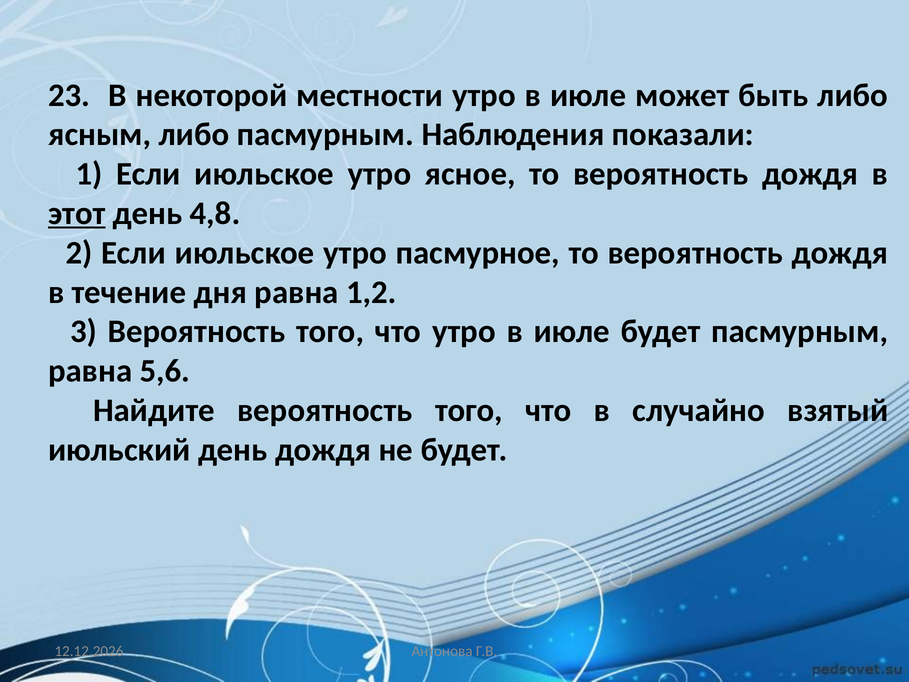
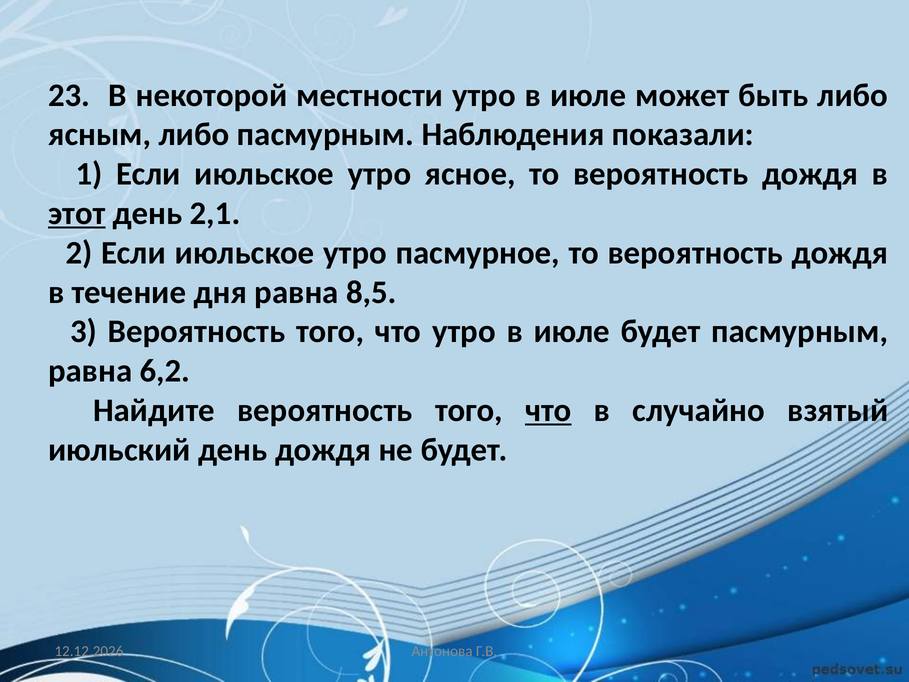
4,8: 4,8 -> 2,1 (215, 213)
1,2: 1,2 -> 8,5 (371, 292)
5,6: 5,6 -> 6,2 (165, 371)
что underline: none -> present (548, 410)
